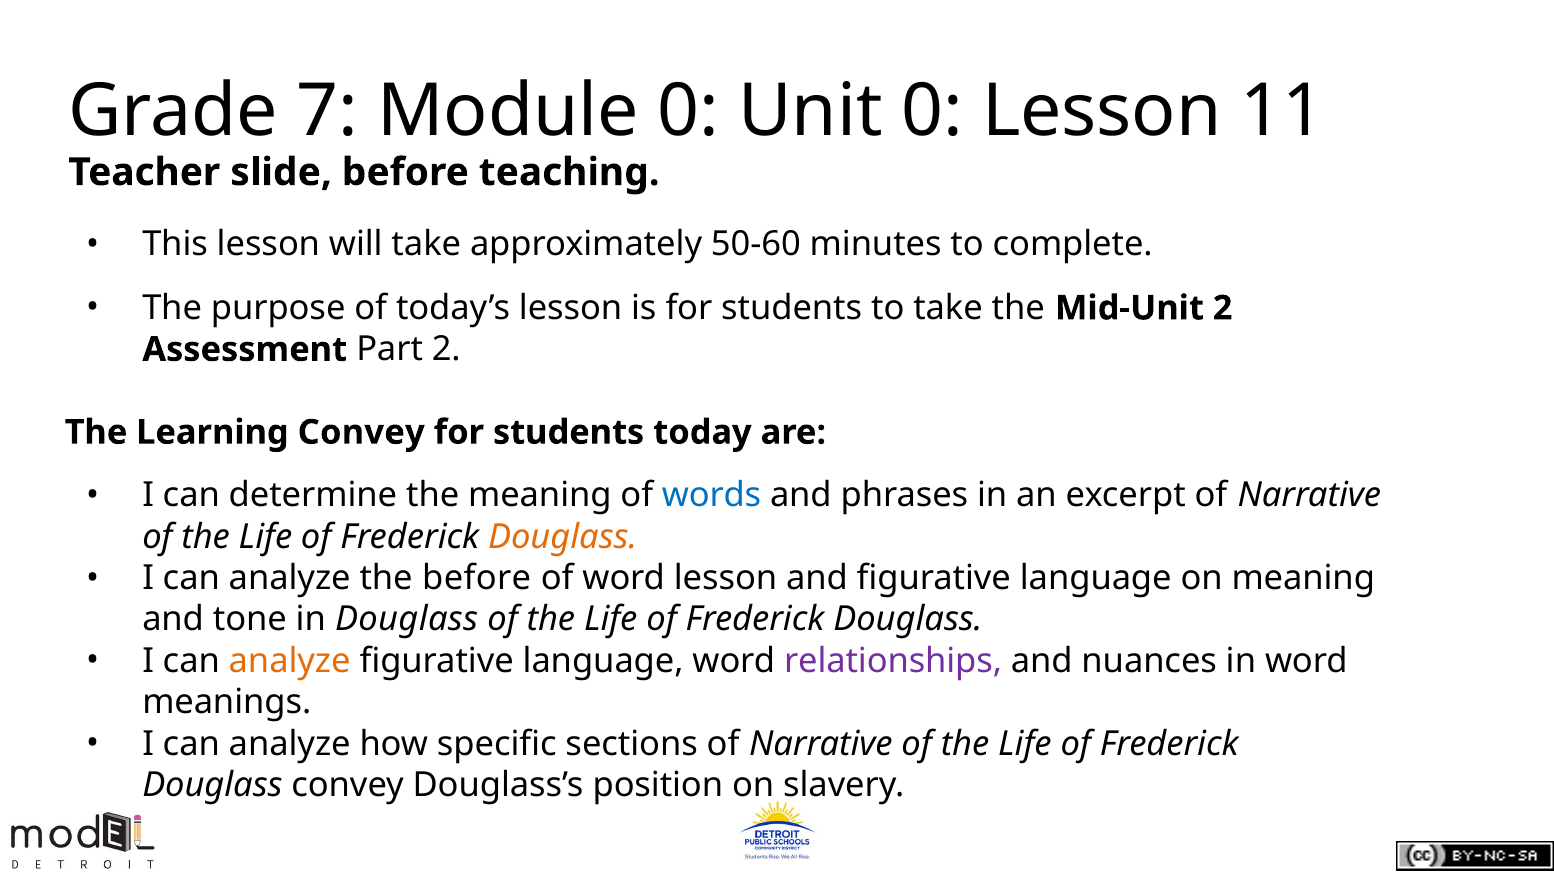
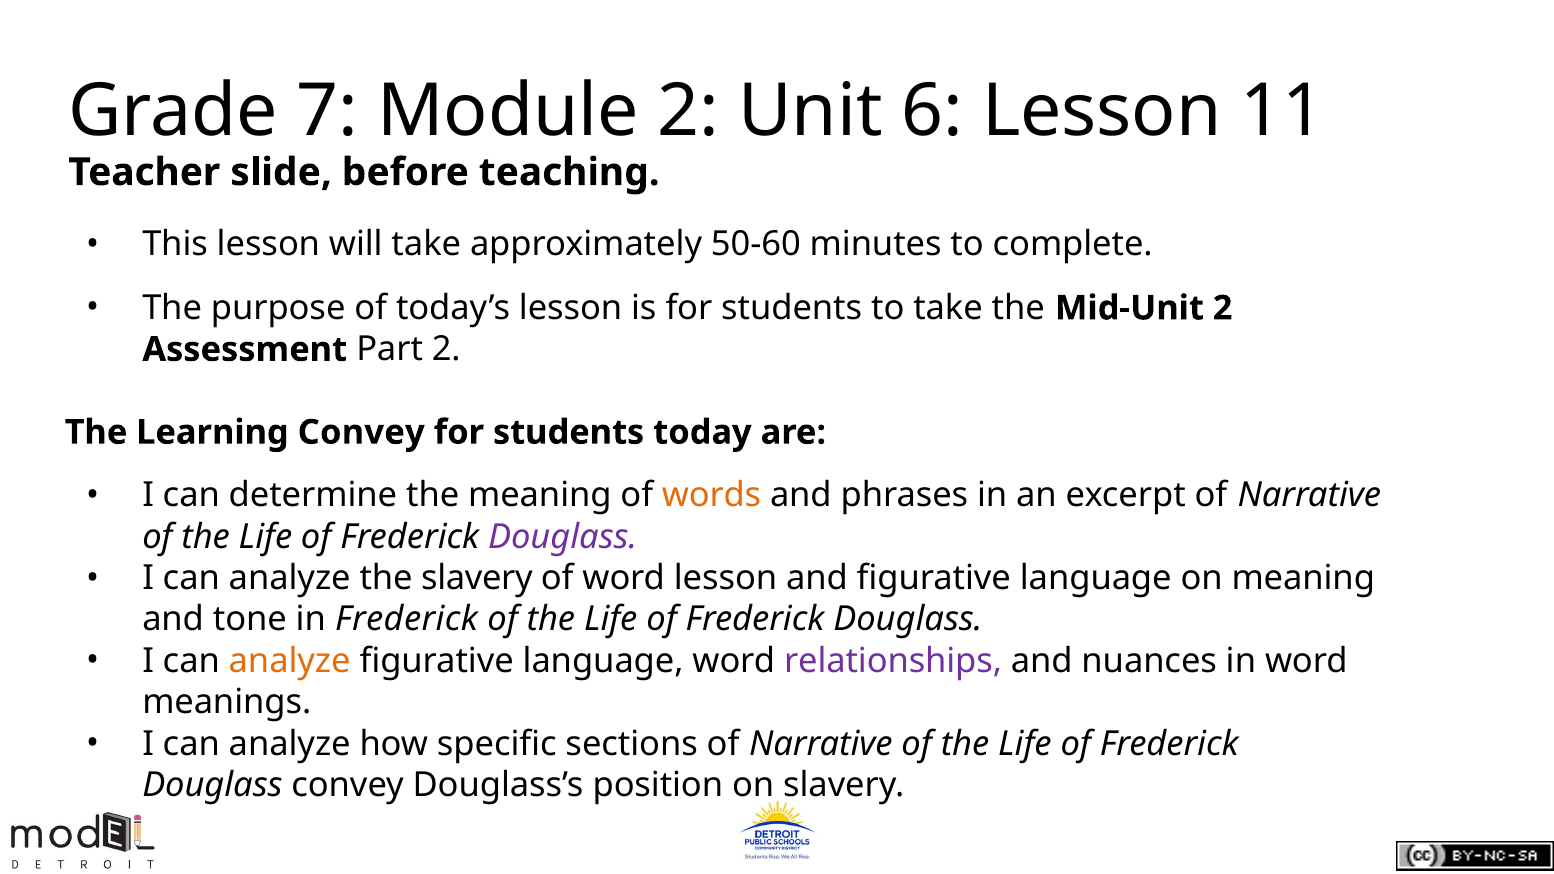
Module 0: 0 -> 2 (689, 111)
Unit 0: 0 -> 6 (932, 111)
words colour: blue -> orange (712, 495)
Douglass colour: orange -> purple (563, 537)
the before: before -> slavery (477, 578)
in Douglass: Douglass -> Frederick (407, 620)
